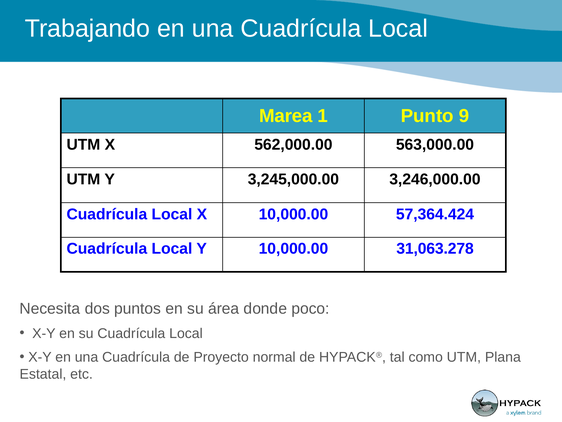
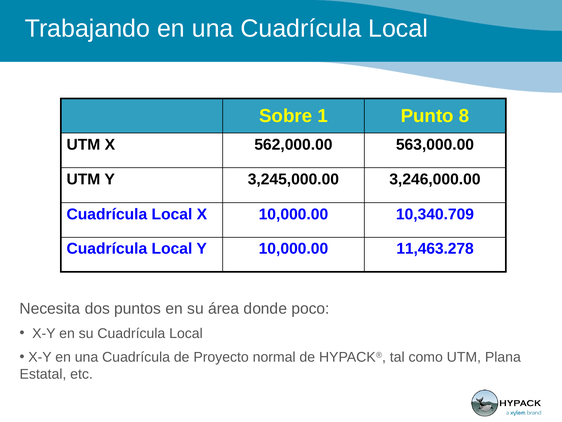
Marea: Marea -> Sobre (286, 116)
9: 9 -> 8 (464, 116)
57,364.424: 57,364.424 -> 10,340.709 (435, 214)
31,063.278: 31,063.278 -> 11,463.278 (435, 249)
